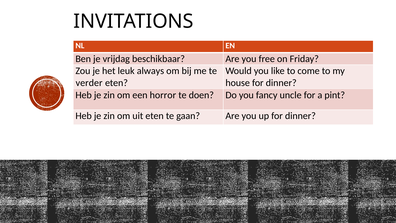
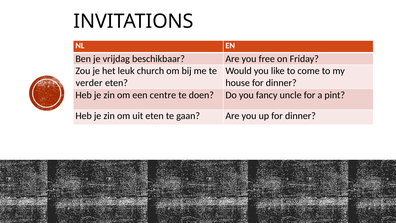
always: always -> church (150, 71)
horror: horror -> centre (163, 95)
